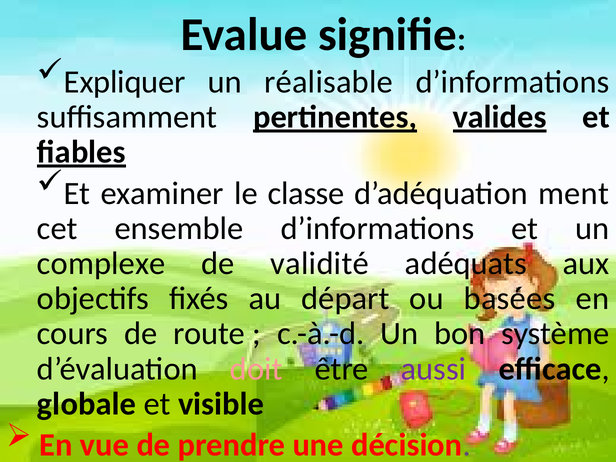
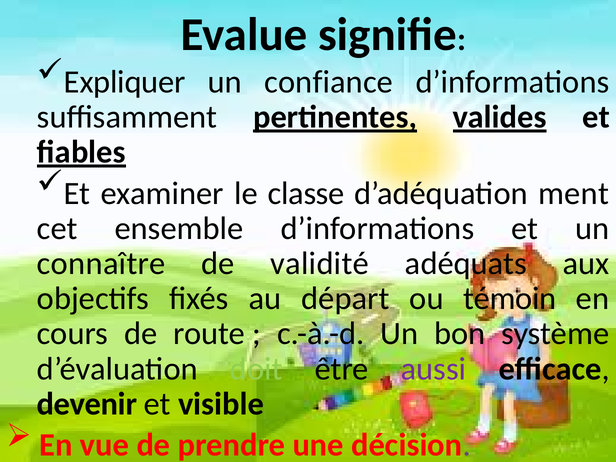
réalisable: réalisable -> confiance (329, 82)
complexe: complexe -> connaître (101, 264)
basées: basées -> témoin (510, 299)
doit colour: pink -> light green (256, 369)
globale: globale -> devenir (87, 404)
